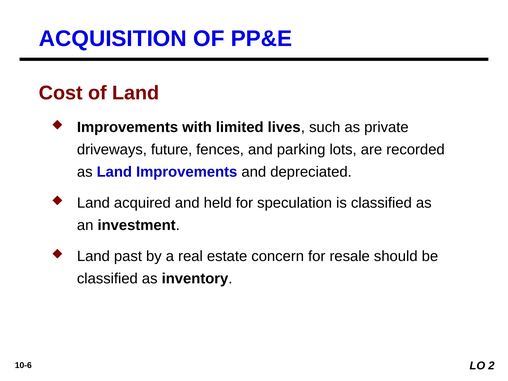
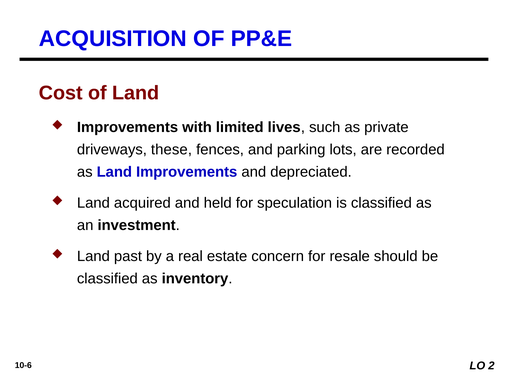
future: future -> these (171, 150)
